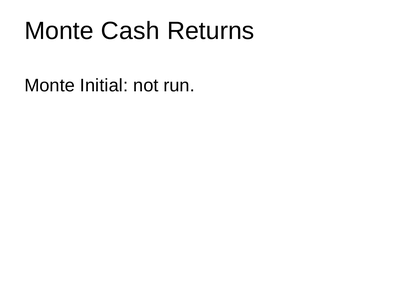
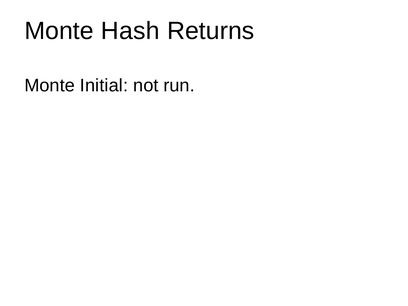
Cash: Cash -> Hash (130, 31)
